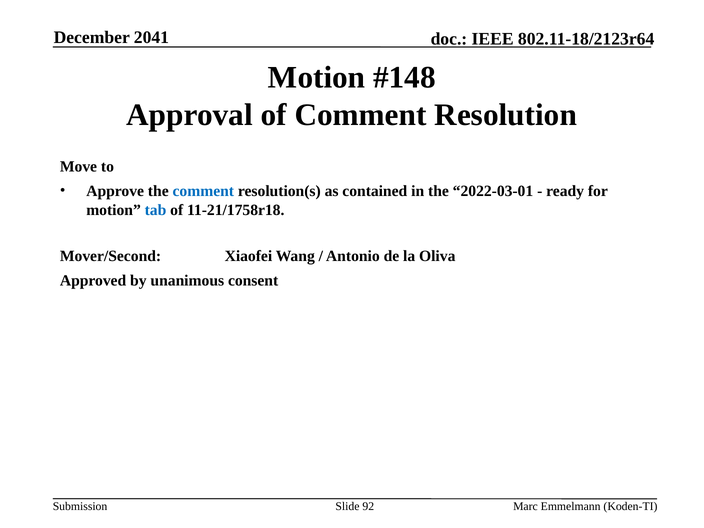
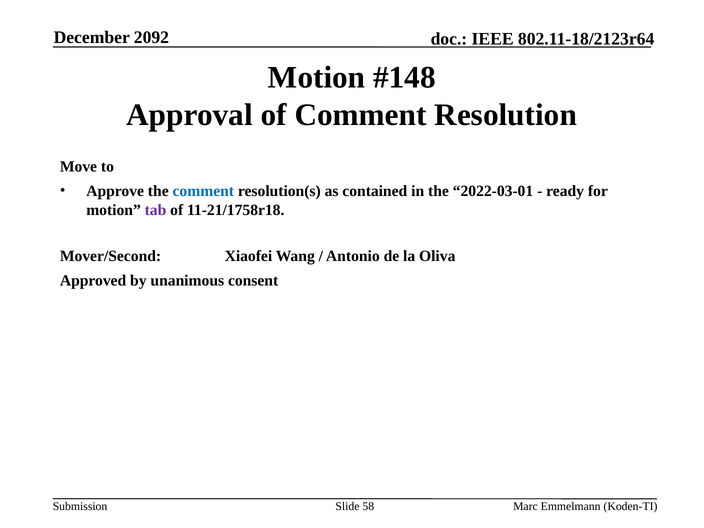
2041: 2041 -> 2092 (151, 37)
tab colour: blue -> purple (155, 210)
92: 92 -> 58 (368, 506)
